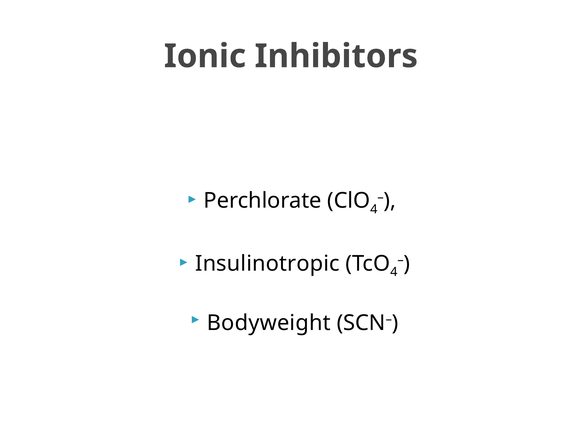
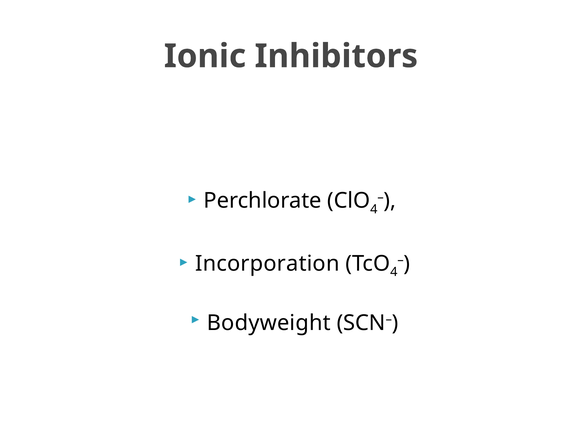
Insulinotropic: Insulinotropic -> Incorporation (267, 263)
